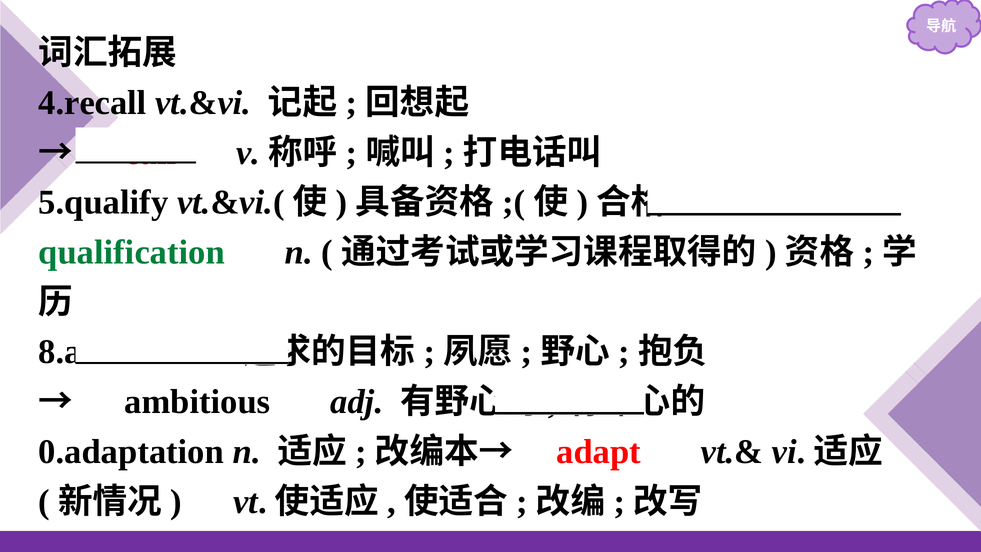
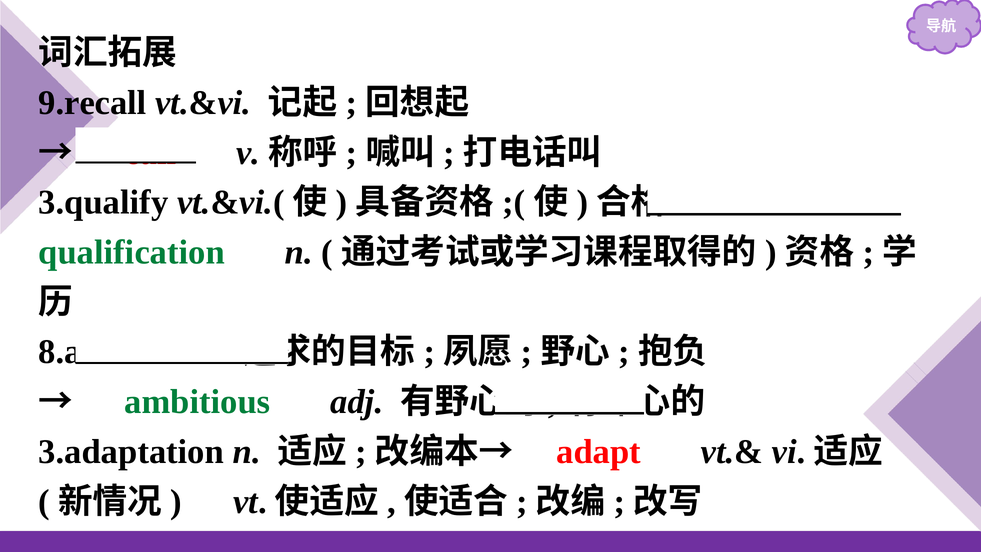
4.recall: 4.recall -> 9.recall (92, 103)
5.qualify: 5.qualify -> 3.qualify (103, 202)
ambitious colour: black -> green (197, 402)
0.adaptation: 0.adaptation -> 3.adaptation (131, 452)
